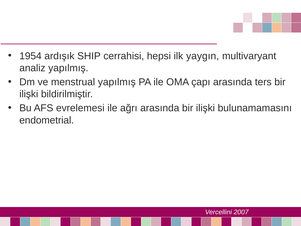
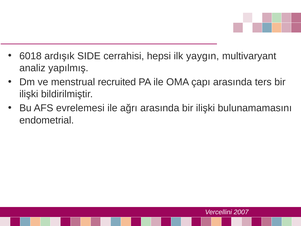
1954: 1954 -> 6018 (30, 56)
SHIP: SHIP -> SIDE (89, 56)
menstrual yapılmış: yapılmış -> recruited (117, 82)
